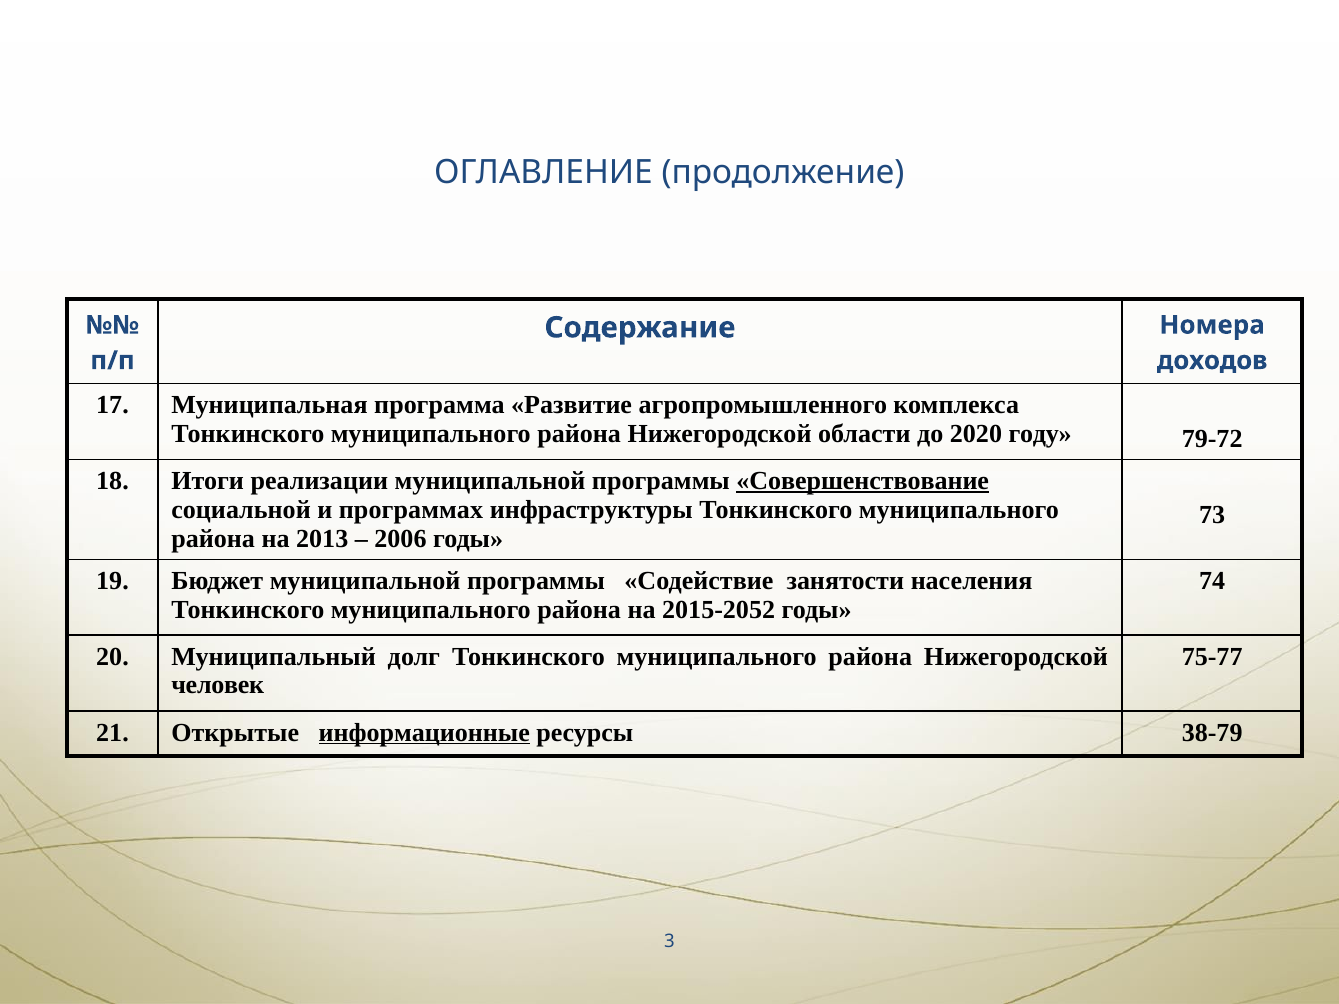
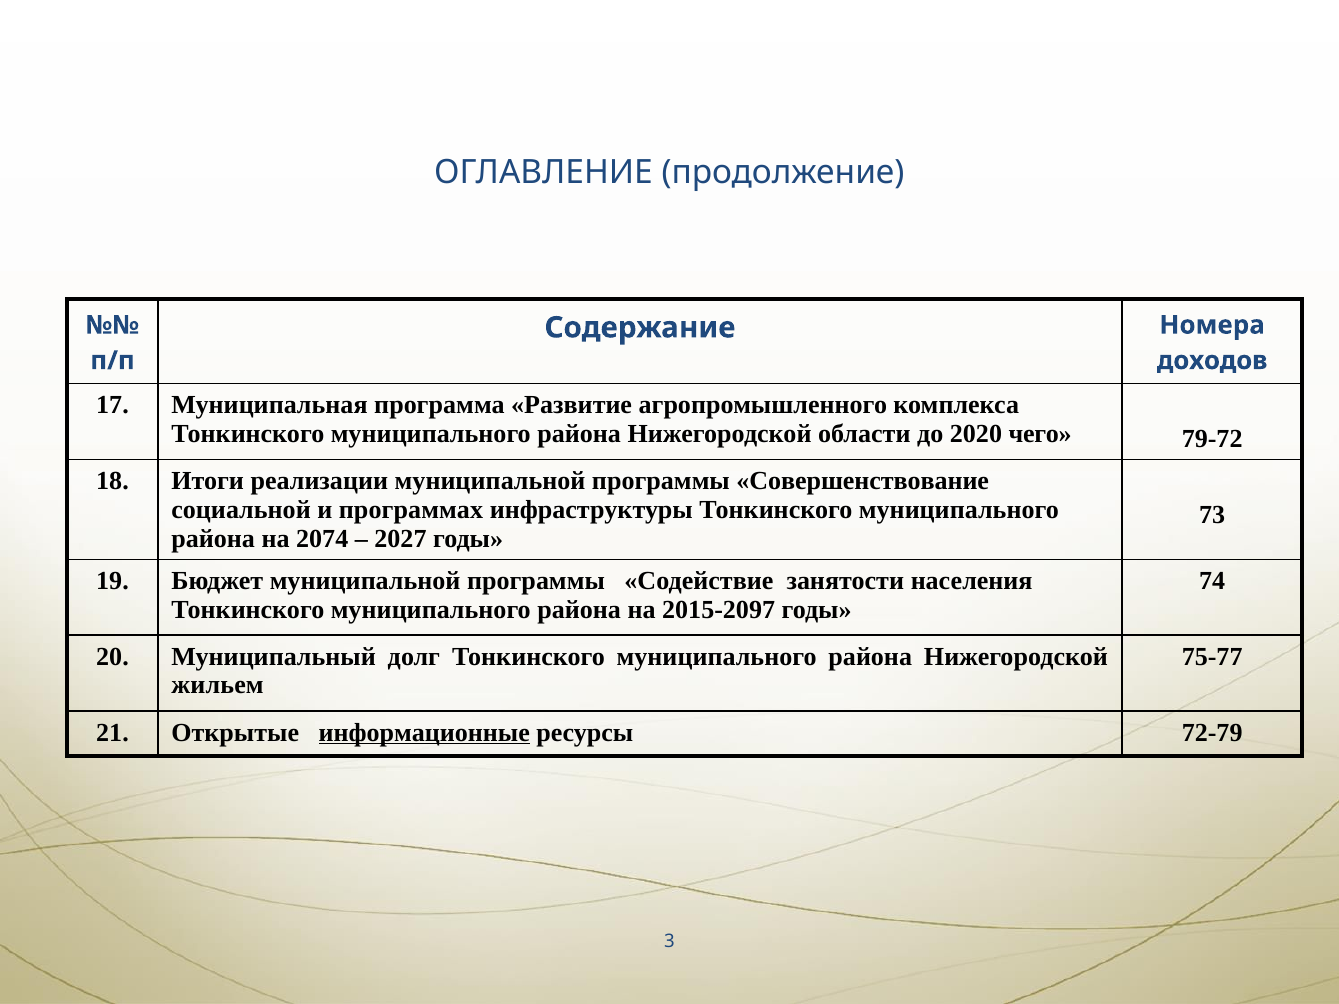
году: году -> чего (1040, 434)
Совершенствование underline: present -> none (863, 481)
2013: 2013 -> 2074 (322, 539)
2006: 2006 -> 2027 (400, 539)
2015-2052: 2015-2052 -> 2015-2097 (719, 610)
человек: человек -> жильем (218, 686)
38-79: 38-79 -> 72-79 (1212, 733)
